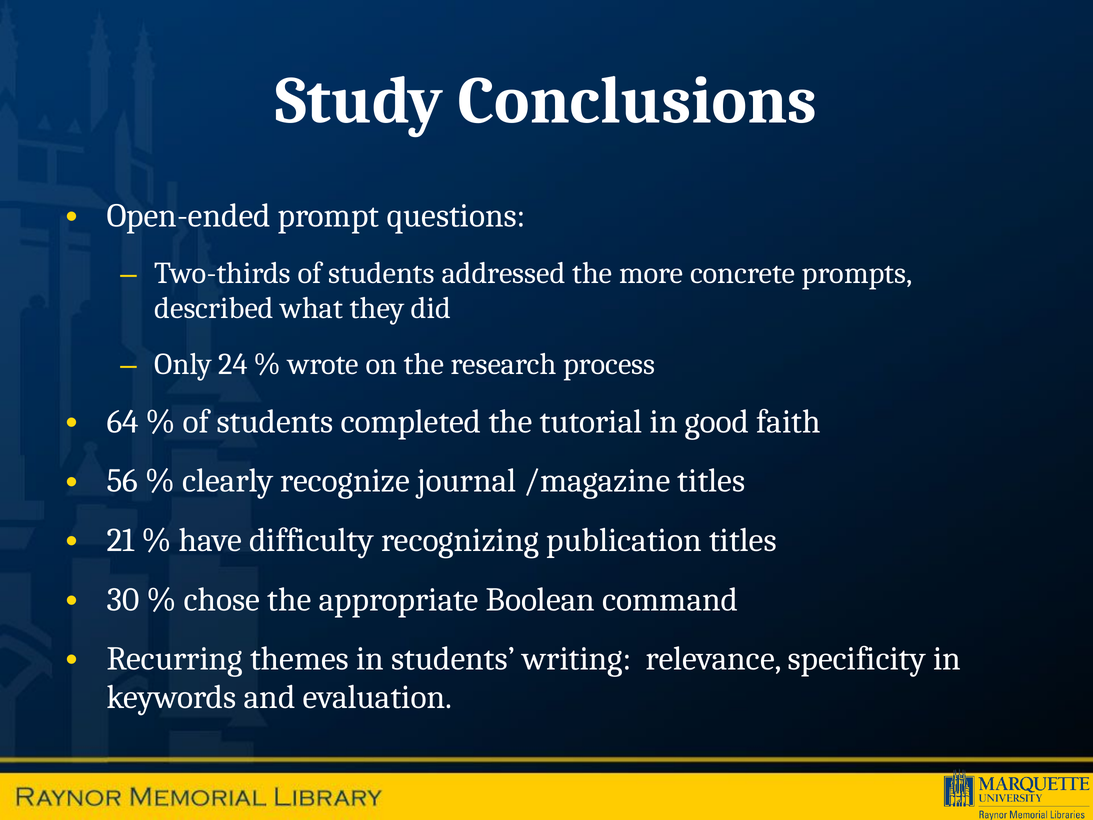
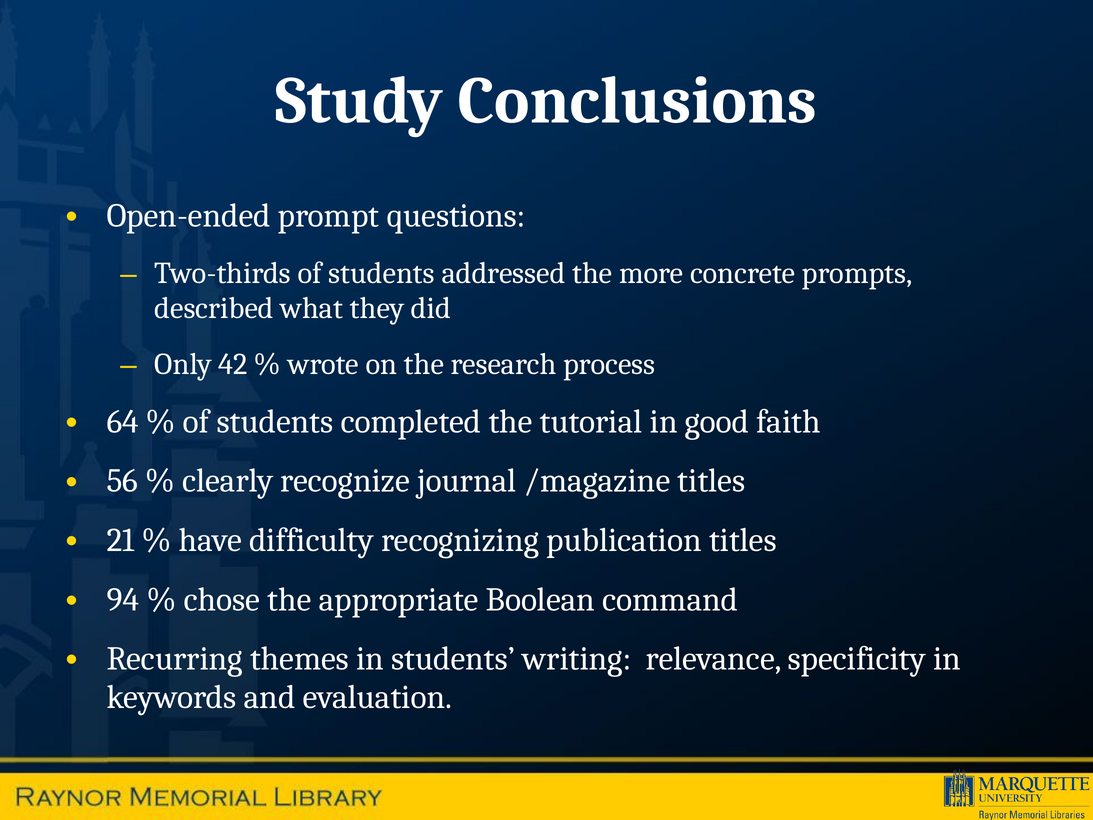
24: 24 -> 42 (233, 364)
30: 30 -> 94 (123, 599)
